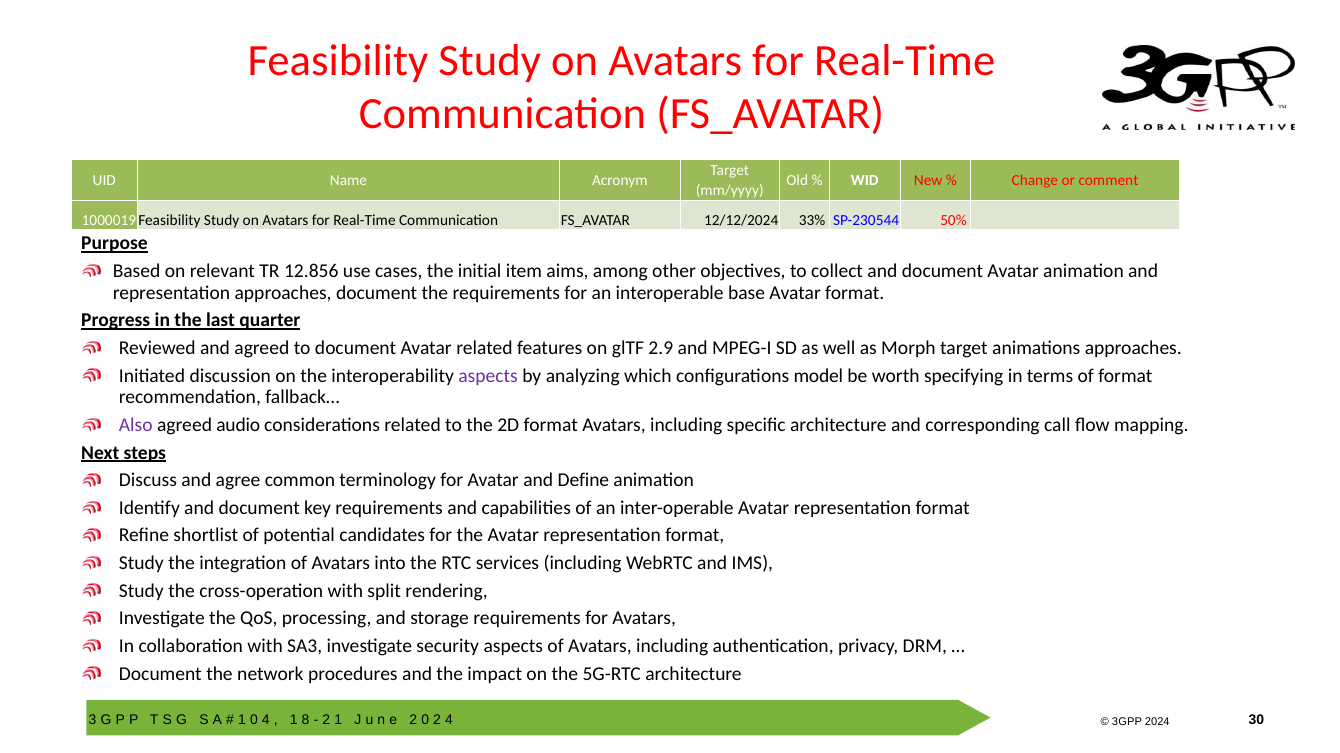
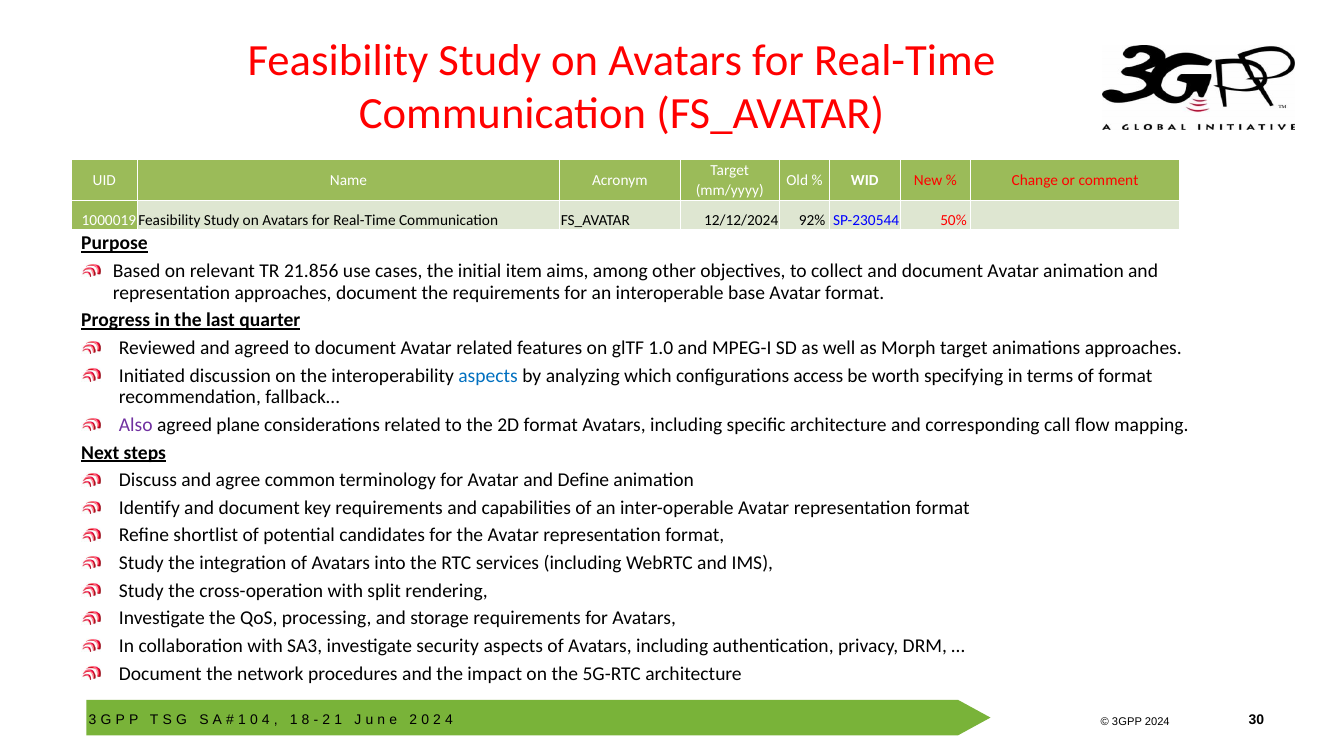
33%: 33% -> 92% (812, 220)
12.856: 12.856 -> 21.856 (311, 271)
2.9: 2.9 -> 1.0 (661, 348)
aspects colour: purple -> blue (488, 376)
model: model -> access (818, 376)
audio: audio -> plane (238, 425)
